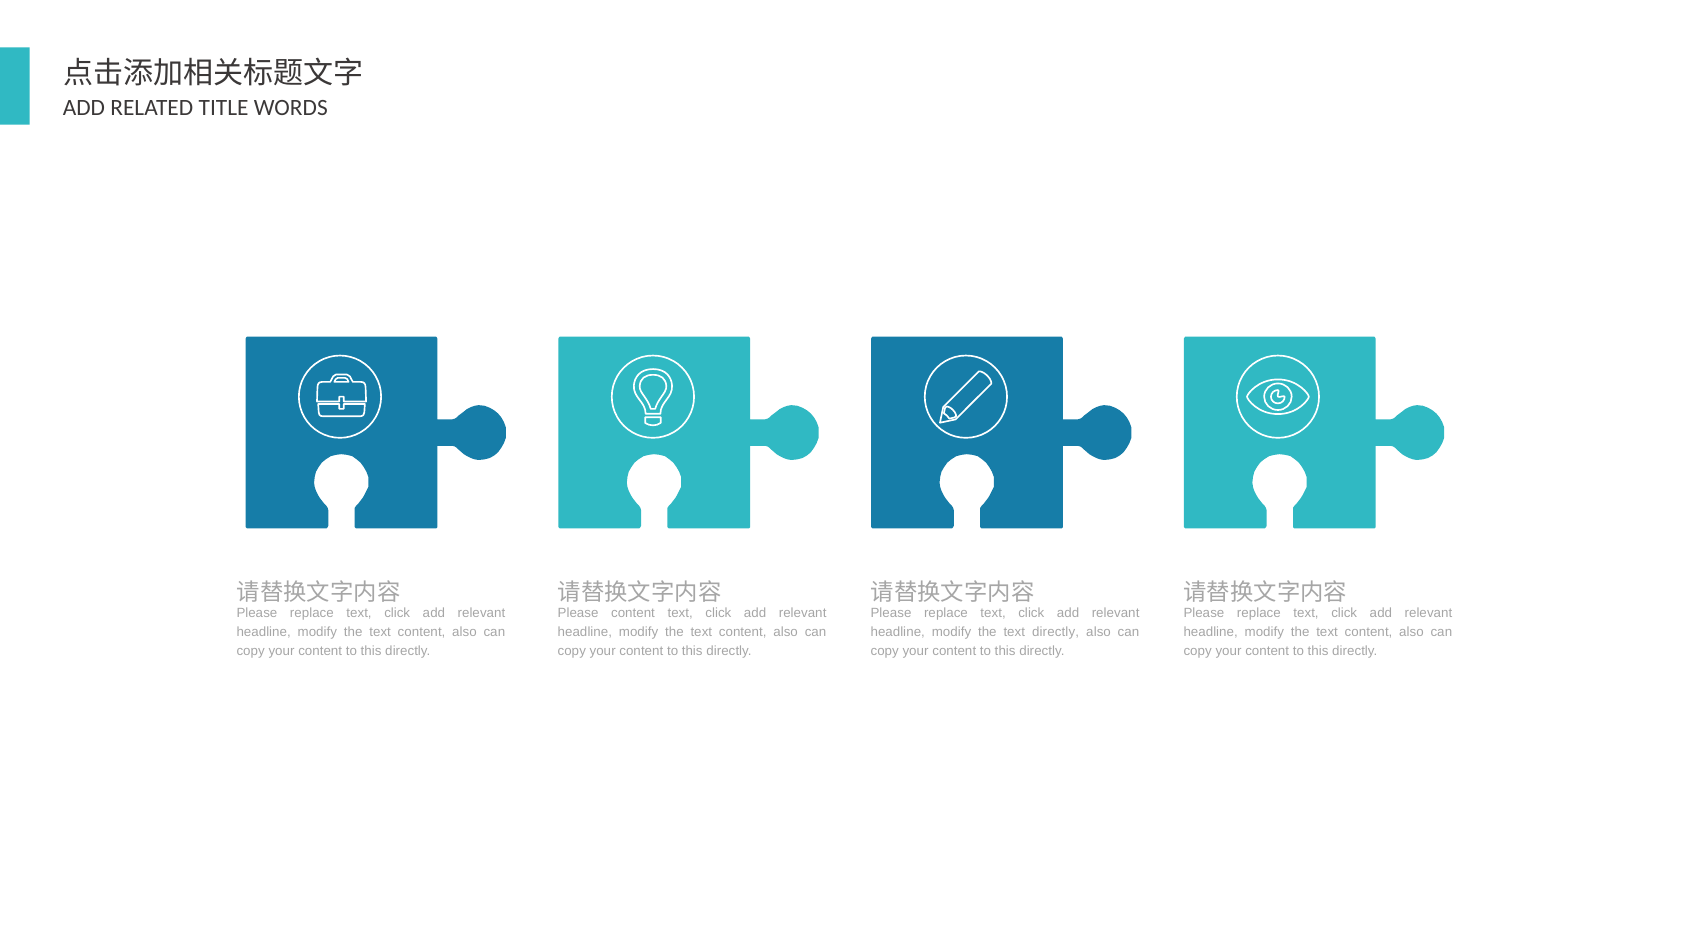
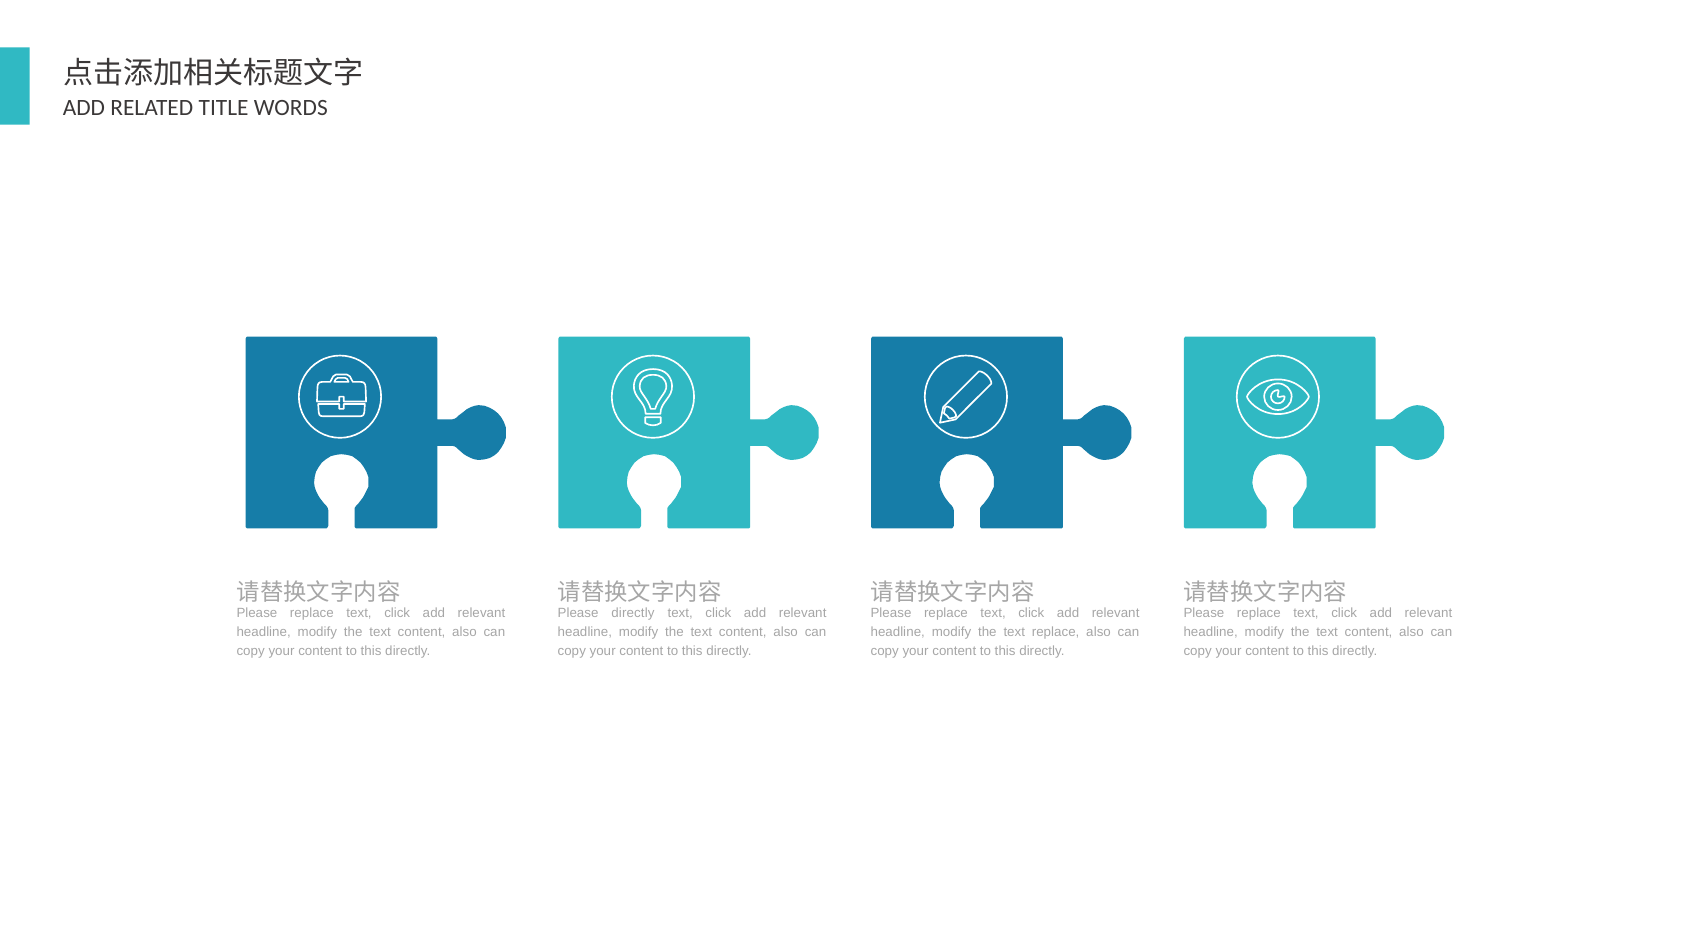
Please content: content -> directly (633, 613)
text directly: directly -> replace (1056, 632)
